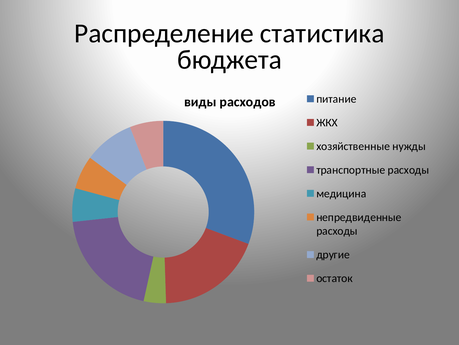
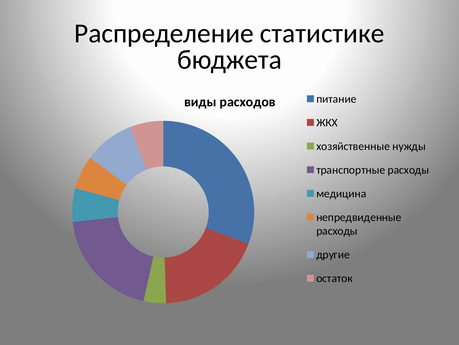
статистика: статистика -> статистике (322, 33)
